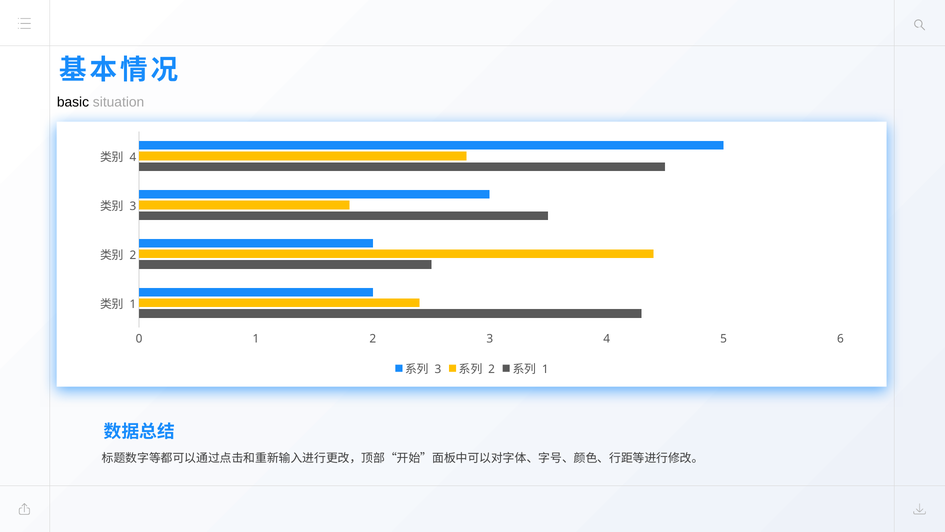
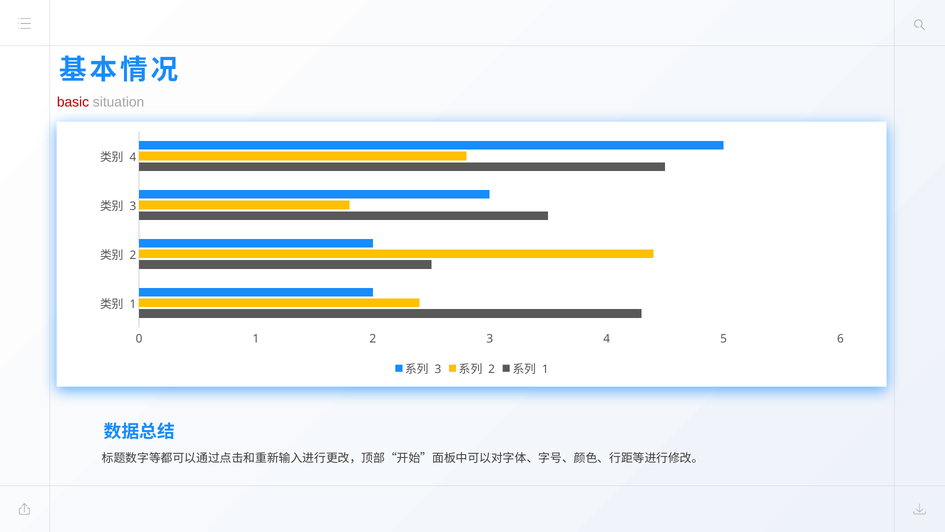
basic colour: black -> red (73, 102)
